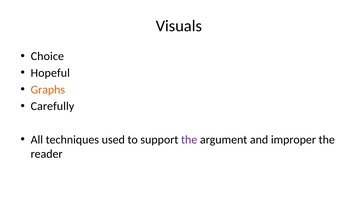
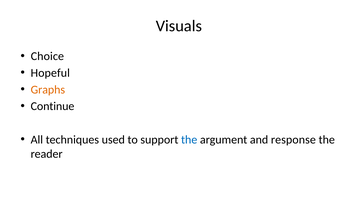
Carefully: Carefully -> Continue (53, 106)
the colour: purple -> blue (189, 140)
improper: improper -> response (293, 140)
